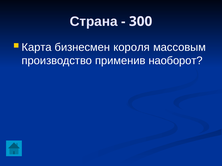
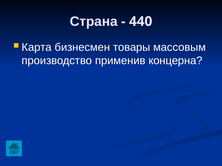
300: 300 -> 440 (141, 21)
короля: короля -> товары (132, 47)
наоборот: наоборот -> концерна (176, 61)
